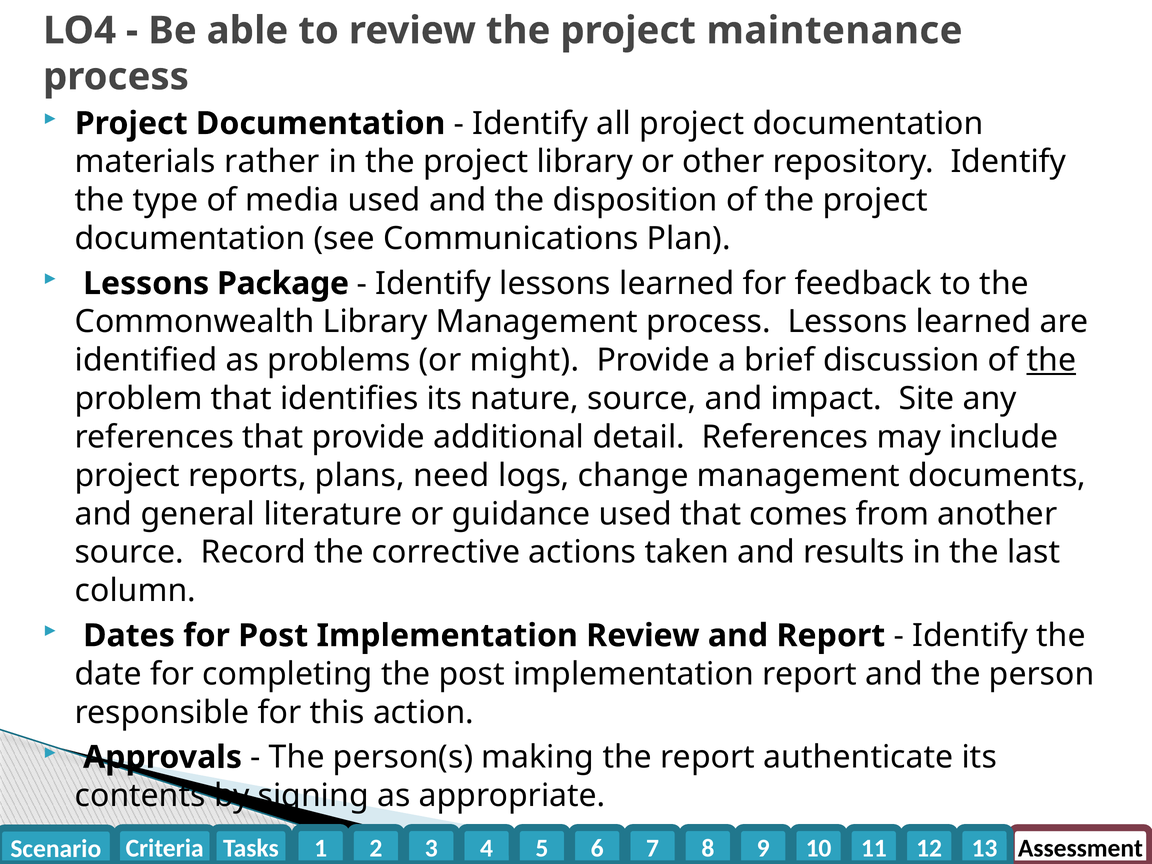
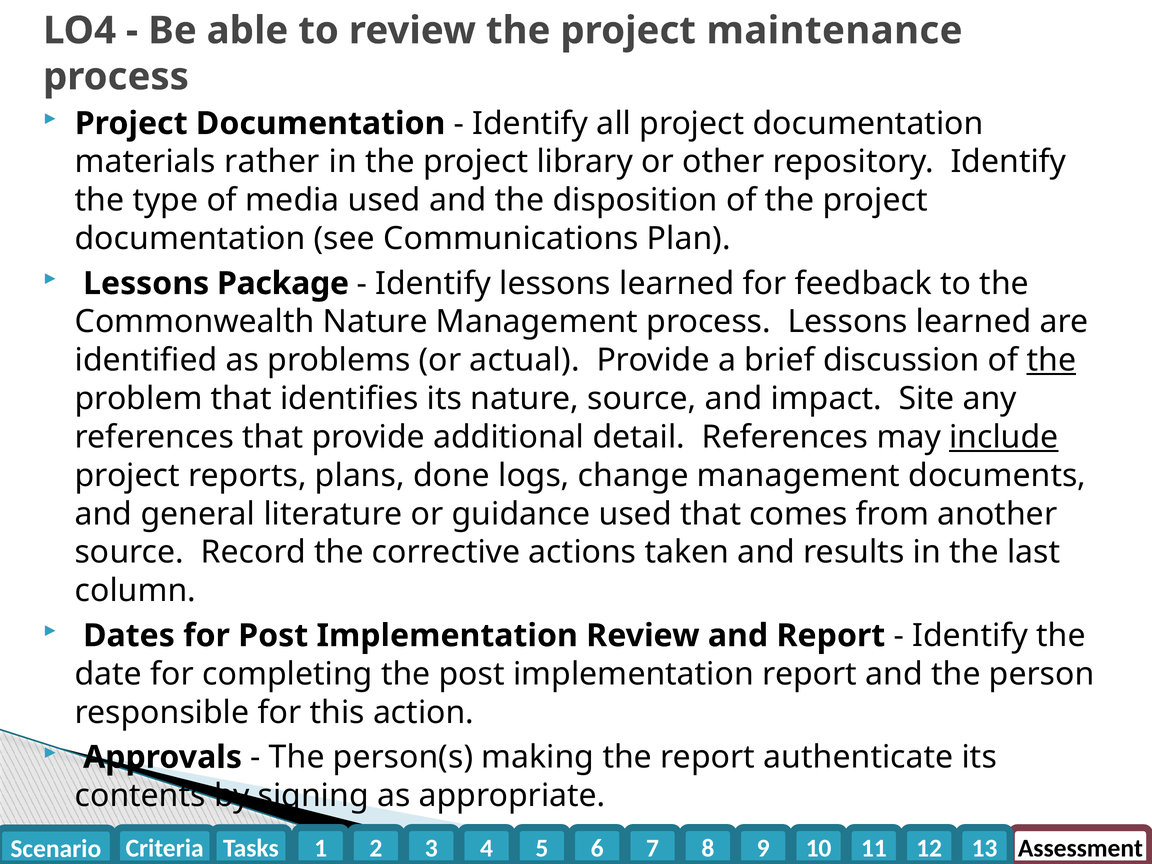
Commonwealth Library: Library -> Nature (375, 322)
might: might -> actual (525, 360)
include underline: none -> present (1004, 437)
need: need -> done (451, 476)
